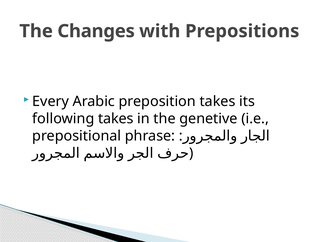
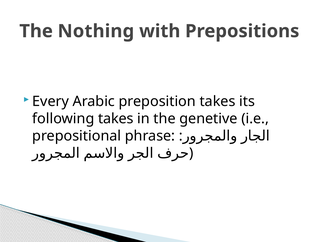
Changes: Changes -> Nothing (96, 31)
